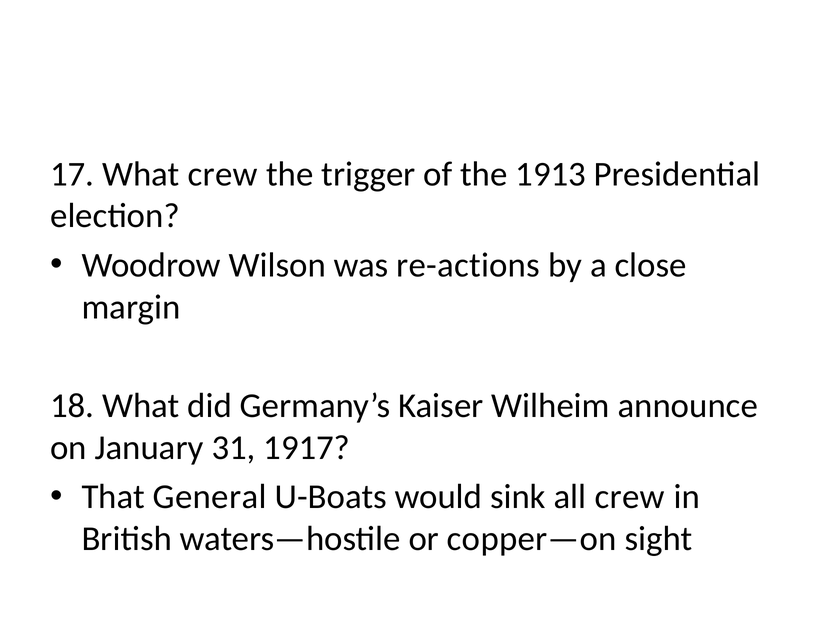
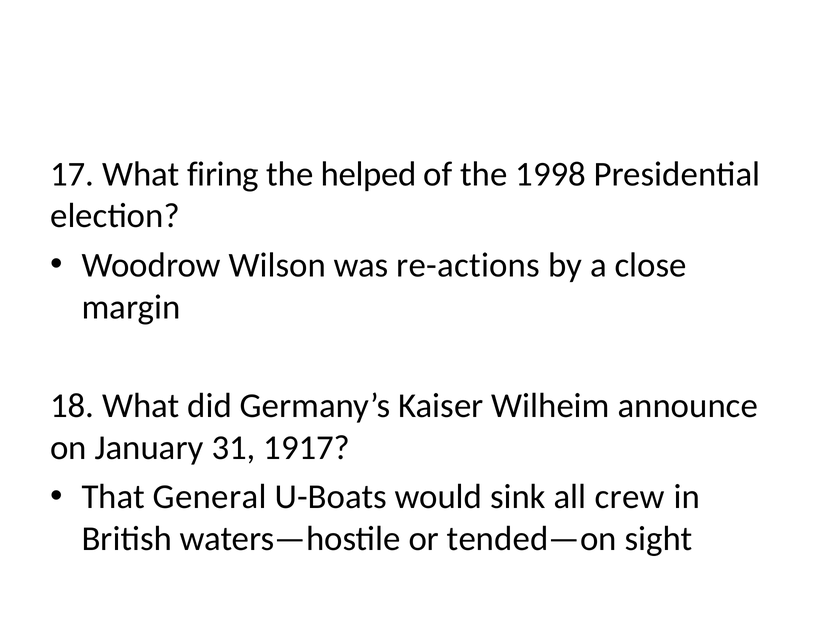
What crew: crew -> firing (223, 174)
trigger: trigger -> helped (369, 174)
1913: 1913 -> 1998 (551, 174)
copper—on: copper—on -> tended—on (532, 539)
